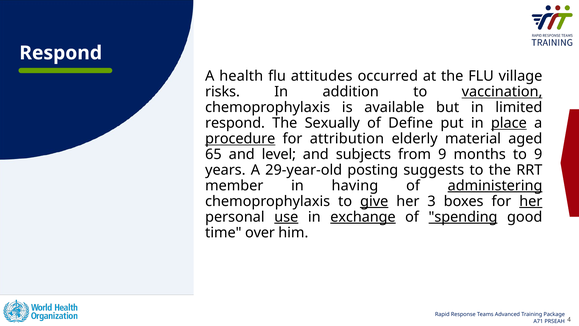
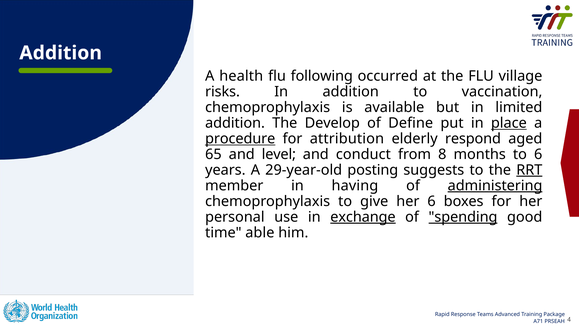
Respond: Respond -> Addition (61, 53)
attitudes: attitudes -> following (322, 76)
vaccination underline: present -> none (502, 92)
respond: respond -> addition (235, 123)
Sexually: Sexually -> Develop (332, 123)
material: material -> respond (473, 139)
subjects: subjects -> conduct (363, 154)
from 9: 9 -> 8 (442, 154)
to 9: 9 -> 6 (538, 154)
RRT underline: none -> present (529, 170)
give underline: present -> none (374, 201)
her 3: 3 -> 6 (432, 201)
her underline: present -> none (531, 201)
use underline: present -> none (286, 217)
over: over -> able (260, 232)
